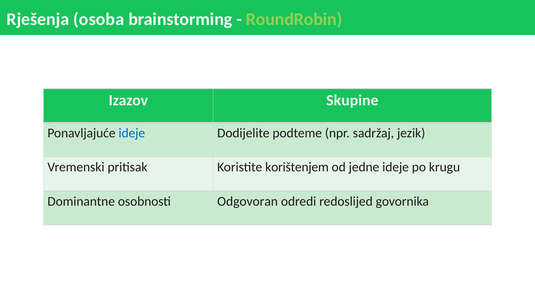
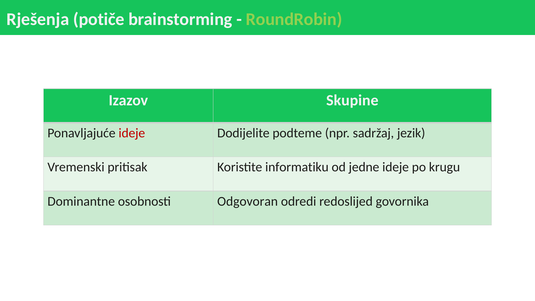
osoba: osoba -> potiče (99, 19)
ideje colour: blue -> red (132, 133)
korištenjem: korištenjem -> informatiku (297, 167)
